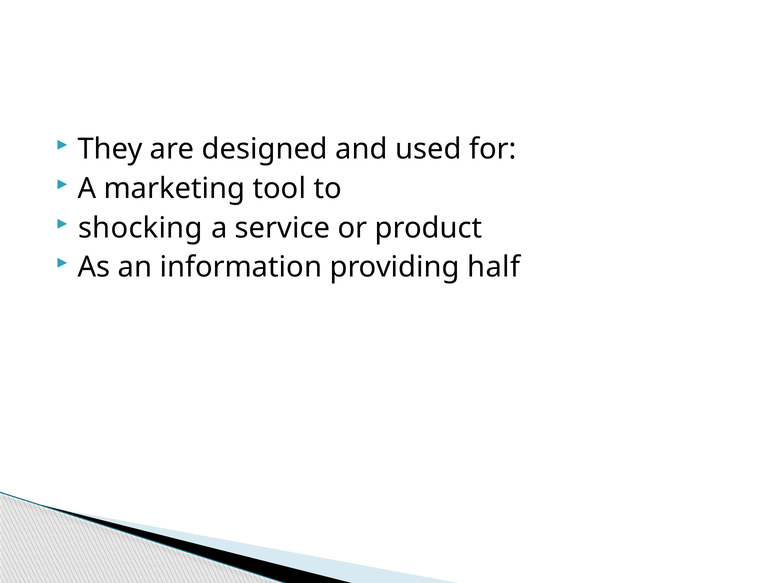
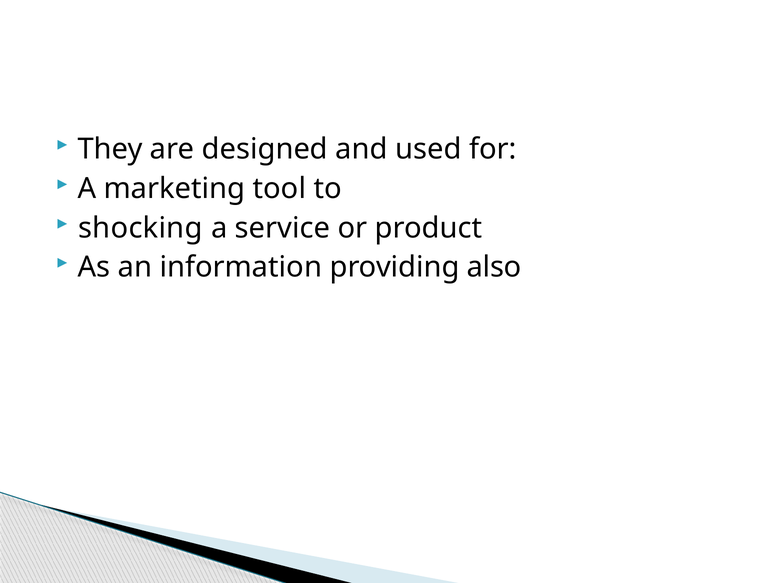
half: half -> also (494, 267)
